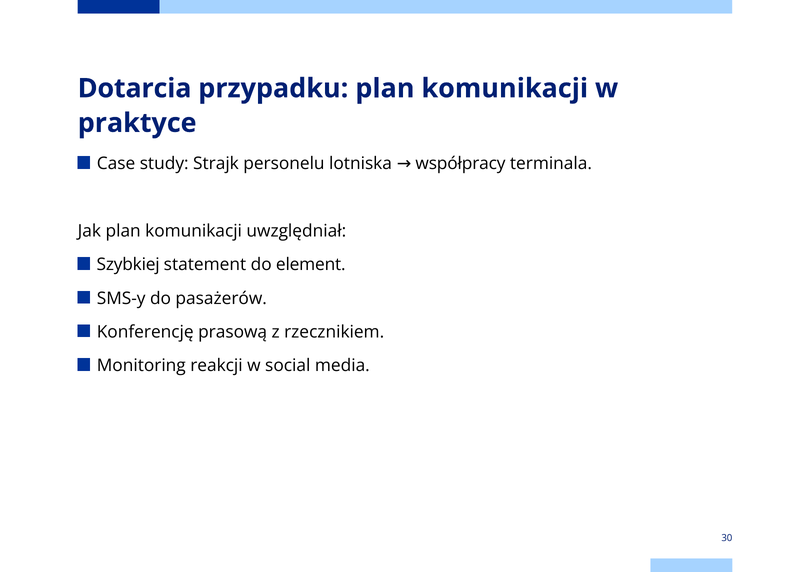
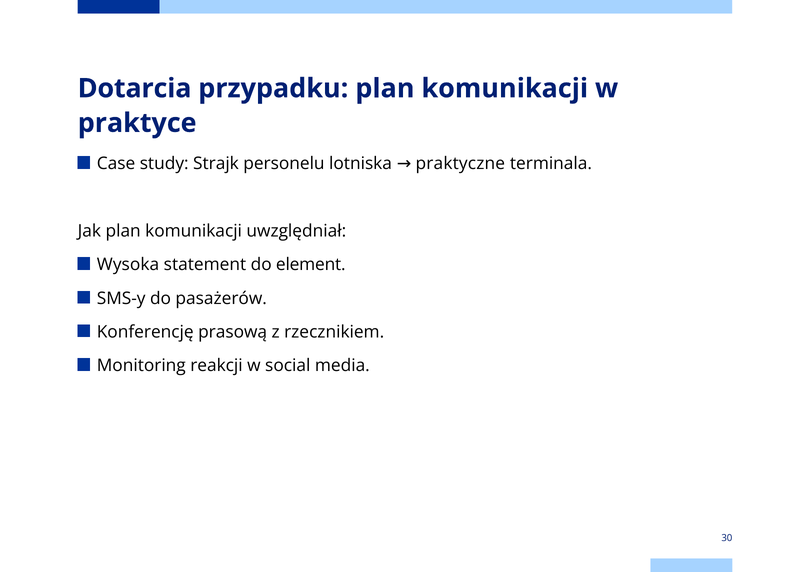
współpracy: współpracy -> praktyczne (460, 164)
Szybkiej: Szybkiej -> Wysoka (128, 265)
